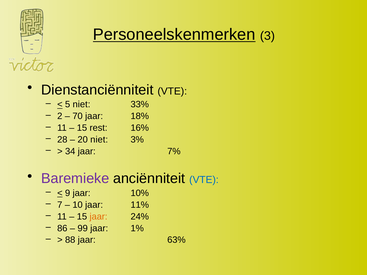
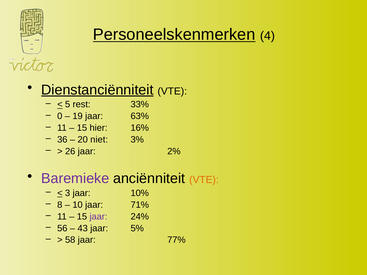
3: 3 -> 4 (267, 36)
Dienstanciënniteit underline: none -> present (97, 90)
5 niet: niet -> rest (82, 104)
2: 2 -> 0 (60, 116)
70: 70 -> 19 (78, 116)
18%: 18% -> 63% (140, 116)
rest: rest -> hier (99, 128)
28: 28 -> 36 (62, 140)
34: 34 -> 26 (70, 151)
7%: 7% -> 2% (174, 151)
VTE colour: blue -> orange (204, 180)
9: 9 -> 3 (68, 193)
7: 7 -> 8 (60, 205)
11%: 11% -> 71% (140, 205)
jaar colour: orange -> purple (99, 217)
86: 86 -> 56 (62, 228)
99: 99 -> 43 (83, 228)
1%: 1% -> 5% (137, 228)
88: 88 -> 58 (70, 240)
63%: 63% -> 77% (176, 240)
